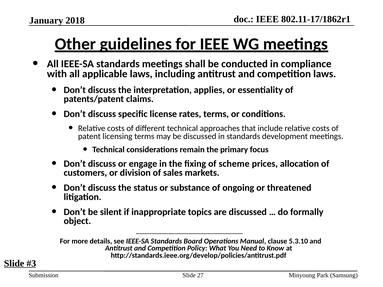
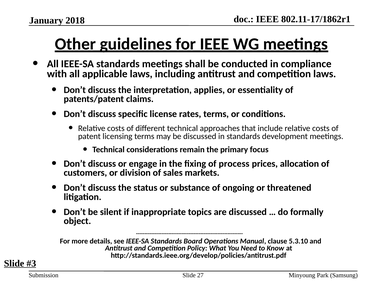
scheme: scheme -> process (234, 164)
